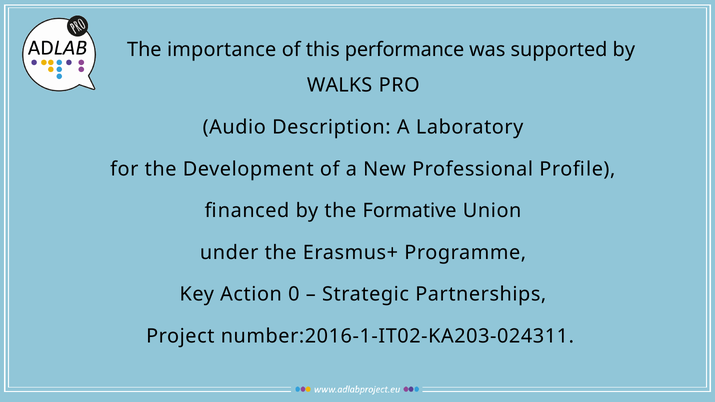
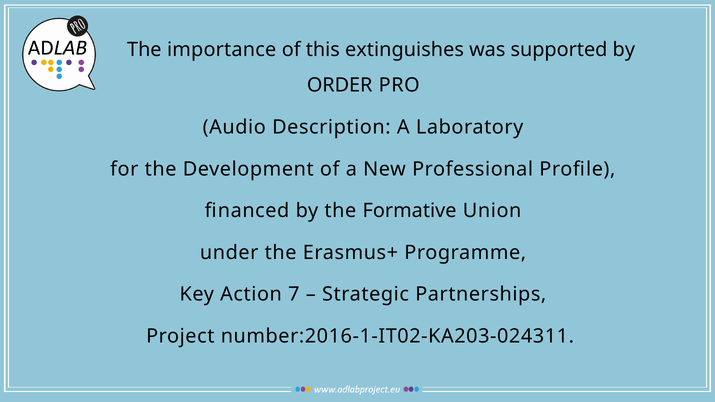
performance: performance -> extinguishes (404, 50)
WALKS: WALKS -> ORDER (340, 85)
0: 0 -> 7 (294, 295)
